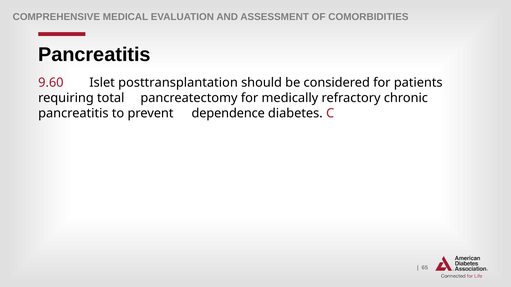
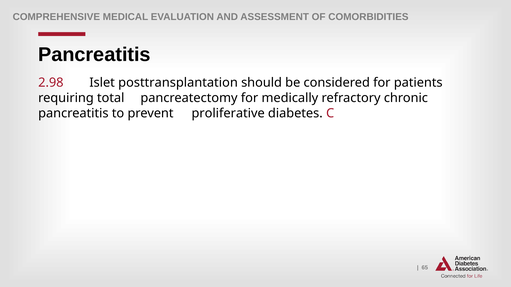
9.60: 9.60 -> 2.98 (51, 83)
dependence: dependence -> proliferative (228, 114)
